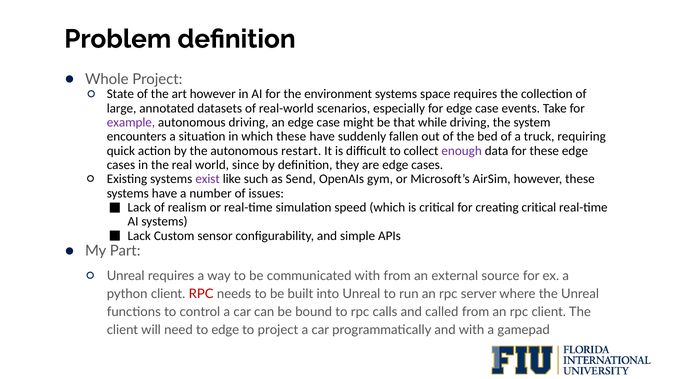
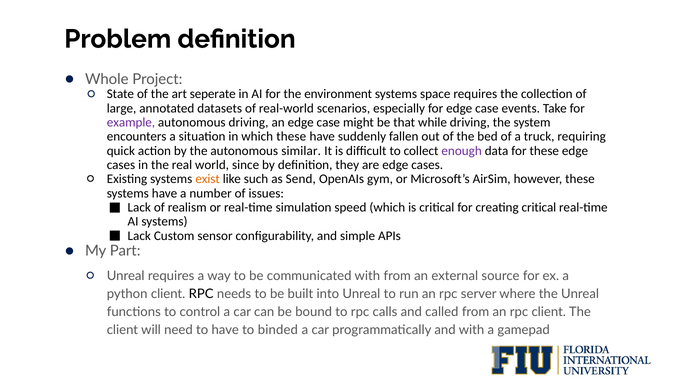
art however: however -> seperate (213, 94)
restart: restart -> similar (301, 151)
exist colour: purple -> orange (208, 179)
RPC colour: red -> black (201, 294)
to edge: edge -> have (225, 330)
to project: project -> binded (278, 330)
